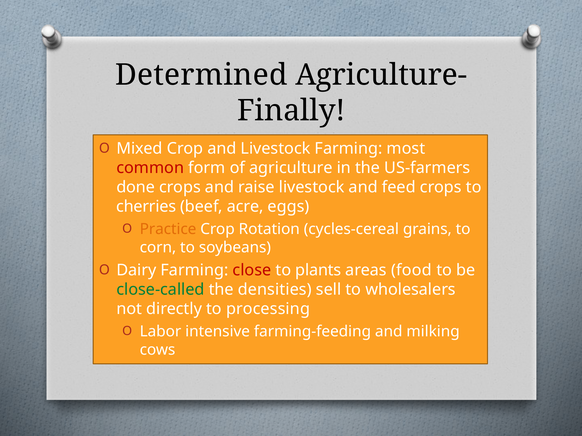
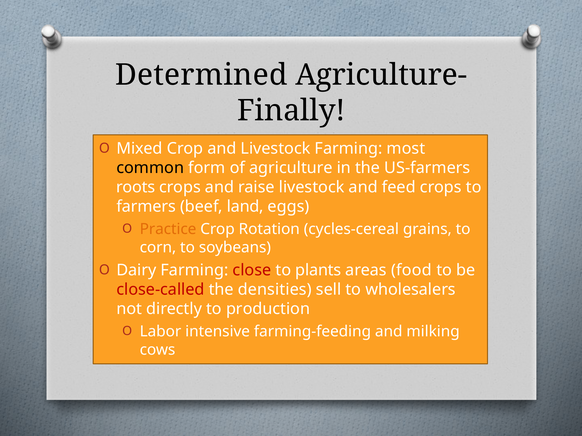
common colour: red -> black (150, 168)
done: done -> roots (136, 187)
cherries: cherries -> farmers (146, 207)
acre: acre -> land (245, 207)
close-called colour: green -> red (160, 290)
processing: processing -> production (268, 309)
